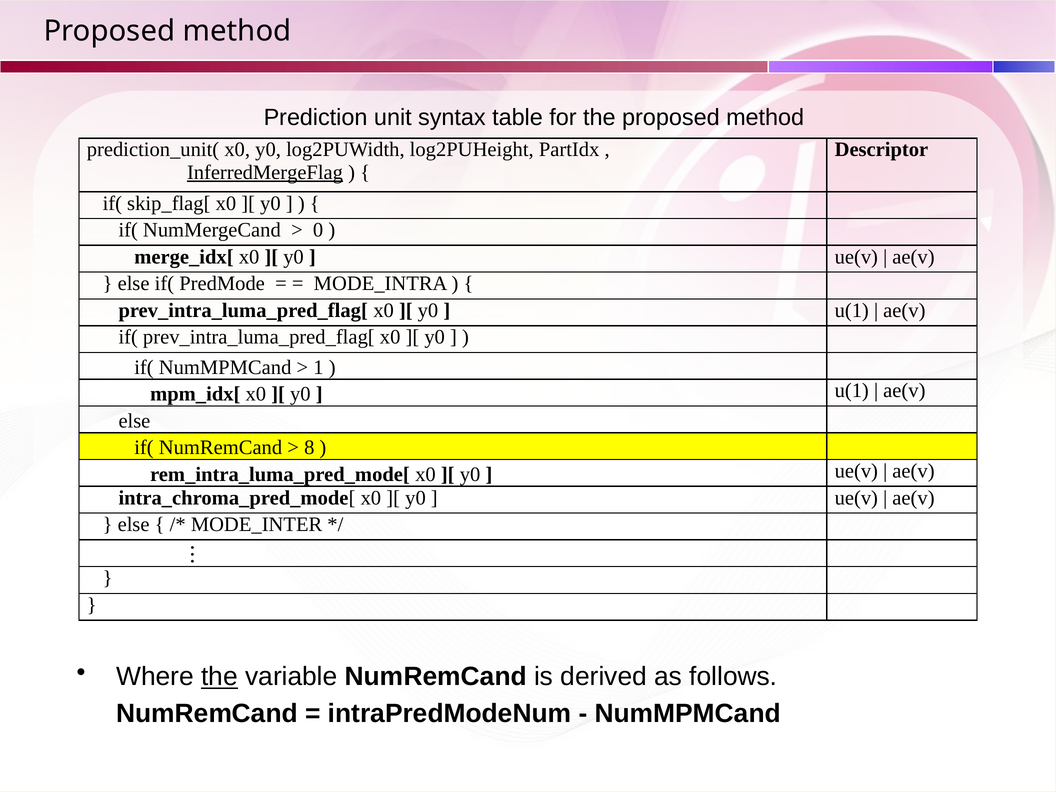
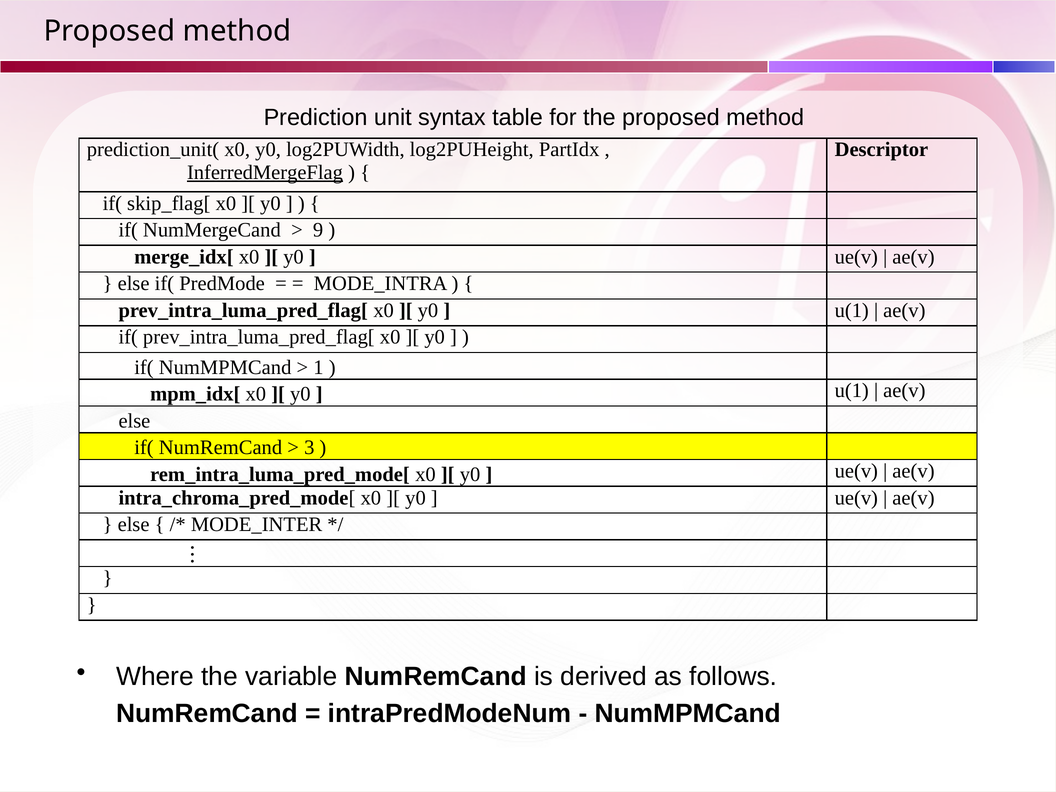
0: 0 -> 9 (318, 230)
8: 8 -> 3 (309, 448)
the underline: present -> none (219, 677)
